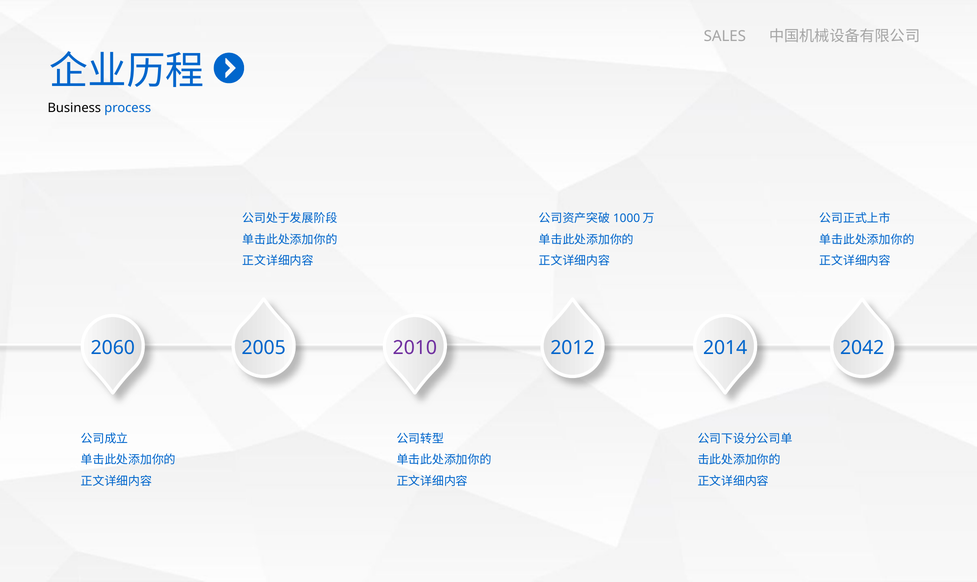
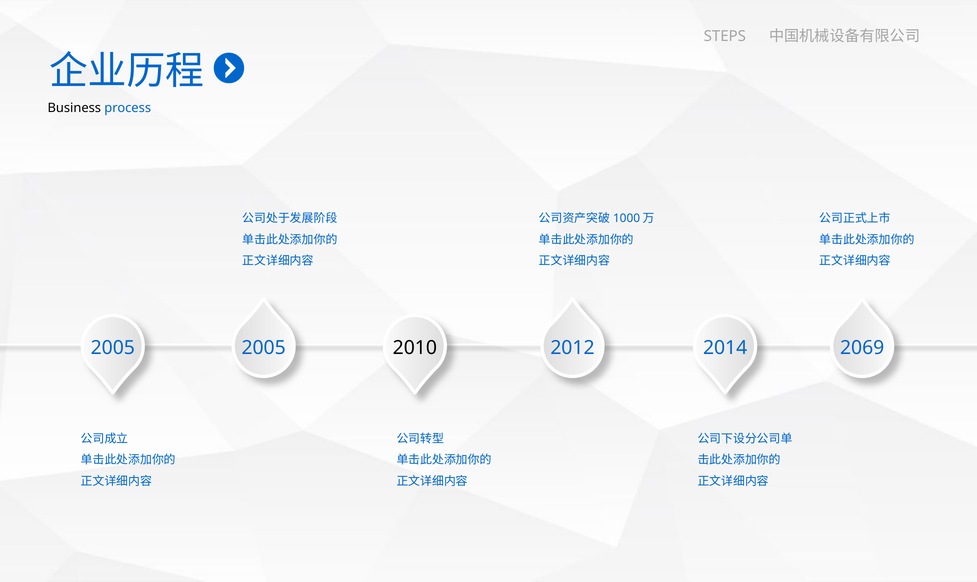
SALES: SALES -> STEPS (725, 36)
2060: 2060 -> 2005 (113, 348)
2010 colour: purple -> black (415, 348)
2042: 2042 -> 2069 (862, 348)
